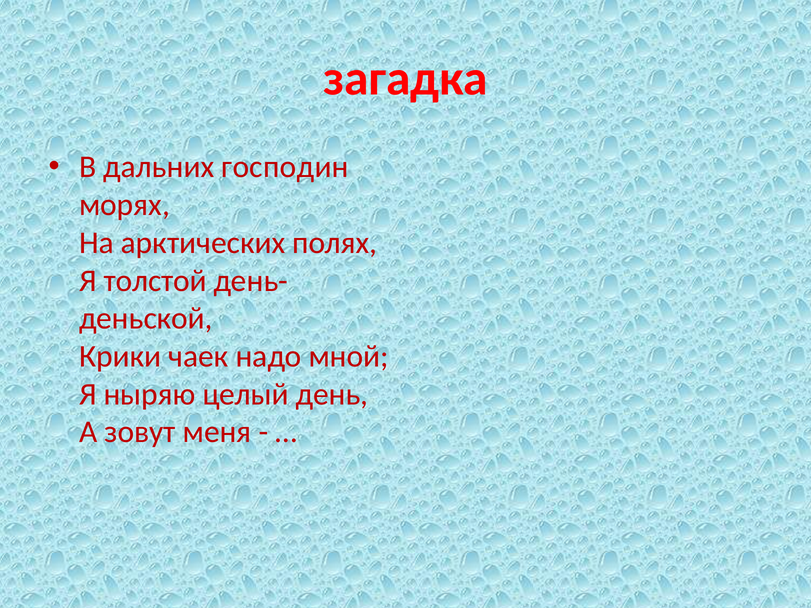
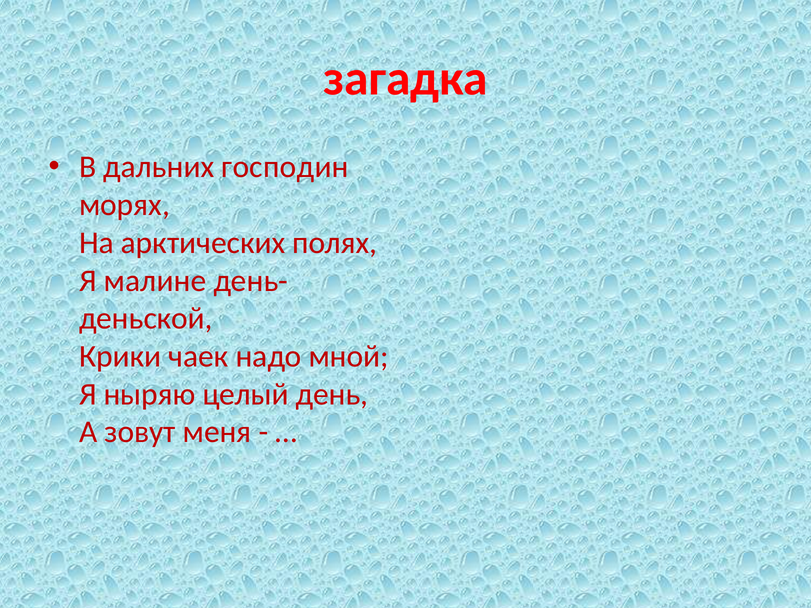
толстой: толстой -> малине (155, 281)
